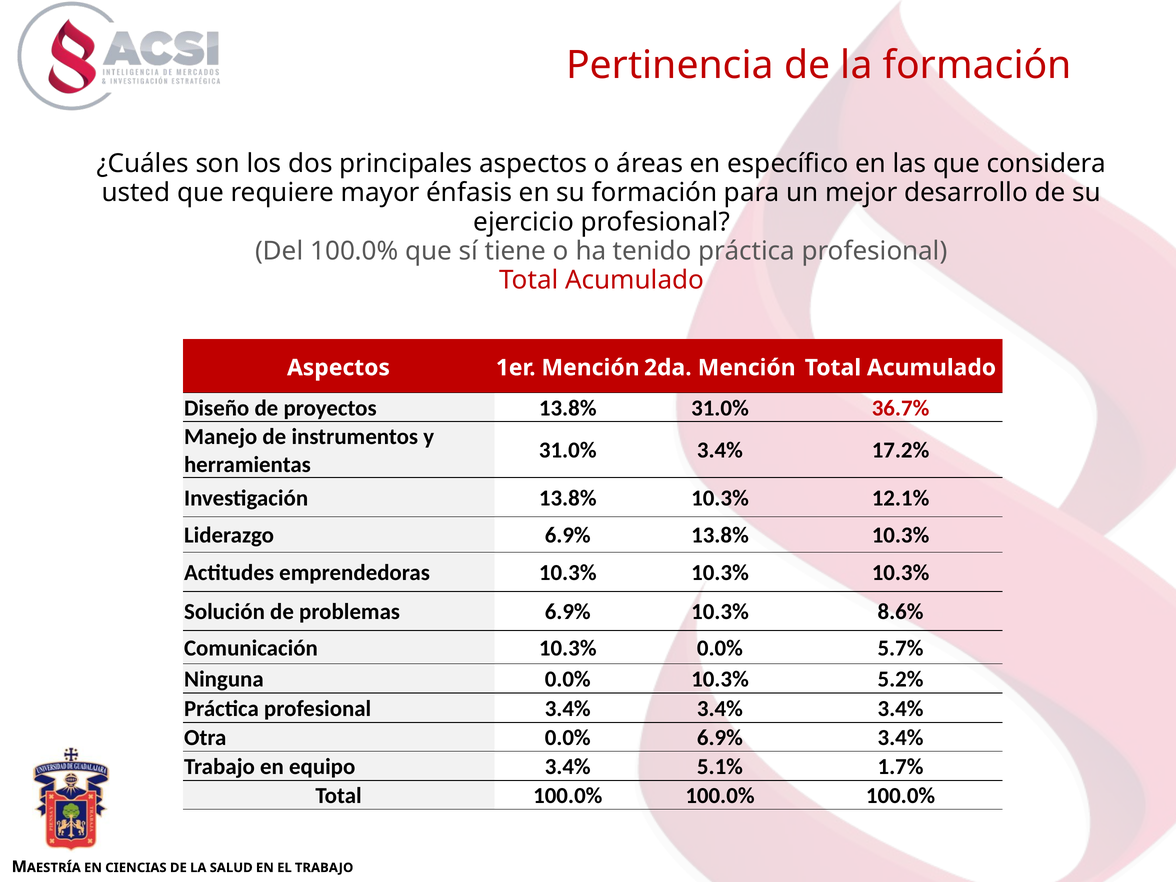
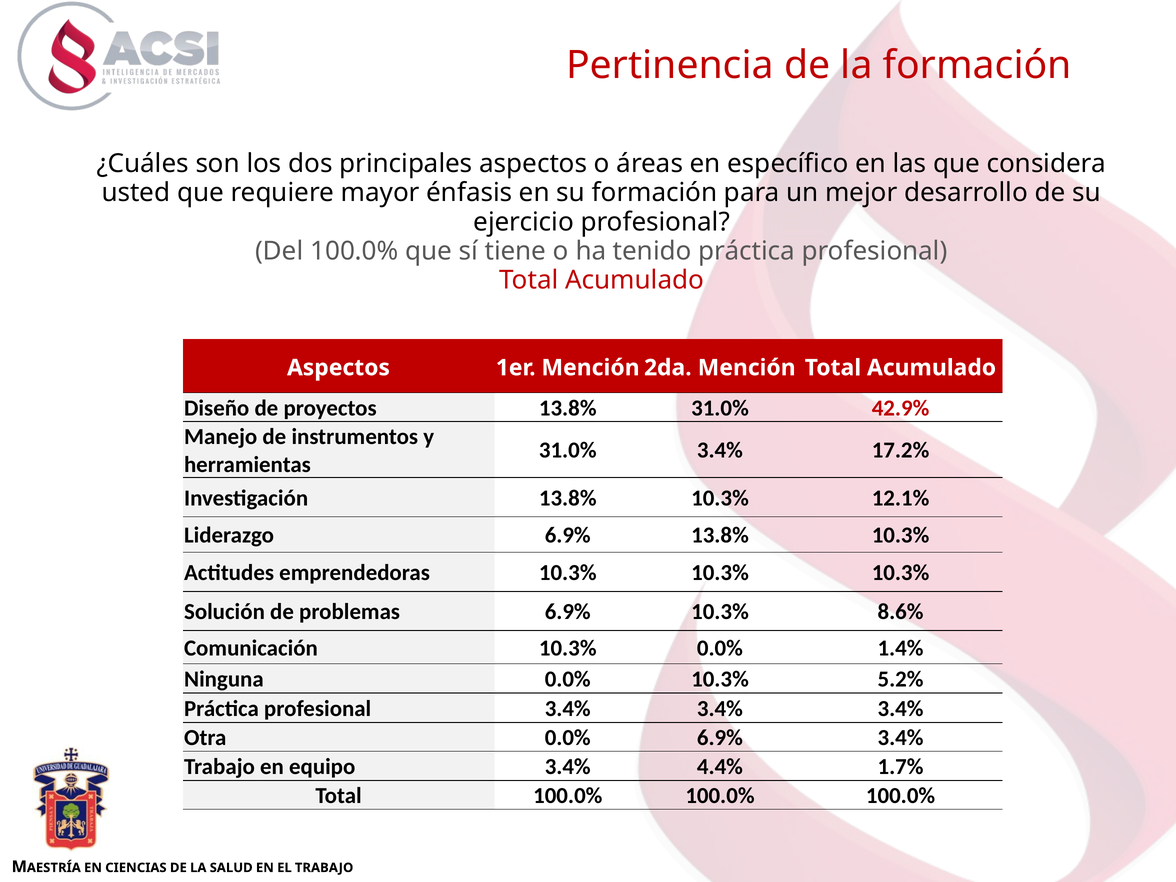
36.7%: 36.7% -> 42.9% (901, 408)
5.7%: 5.7% -> 1.4% (901, 648)
5.1%: 5.1% -> 4.4% (720, 767)
